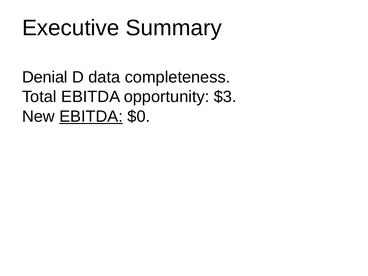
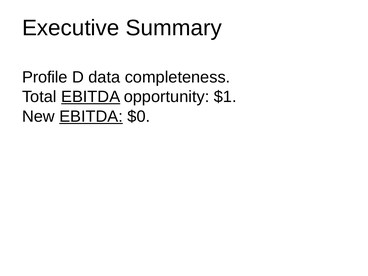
Denial: Denial -> Profile (45, 77)
EBITDA underline: none -> present (91, 97)
$3: $3 -> $1 (225, 97)
